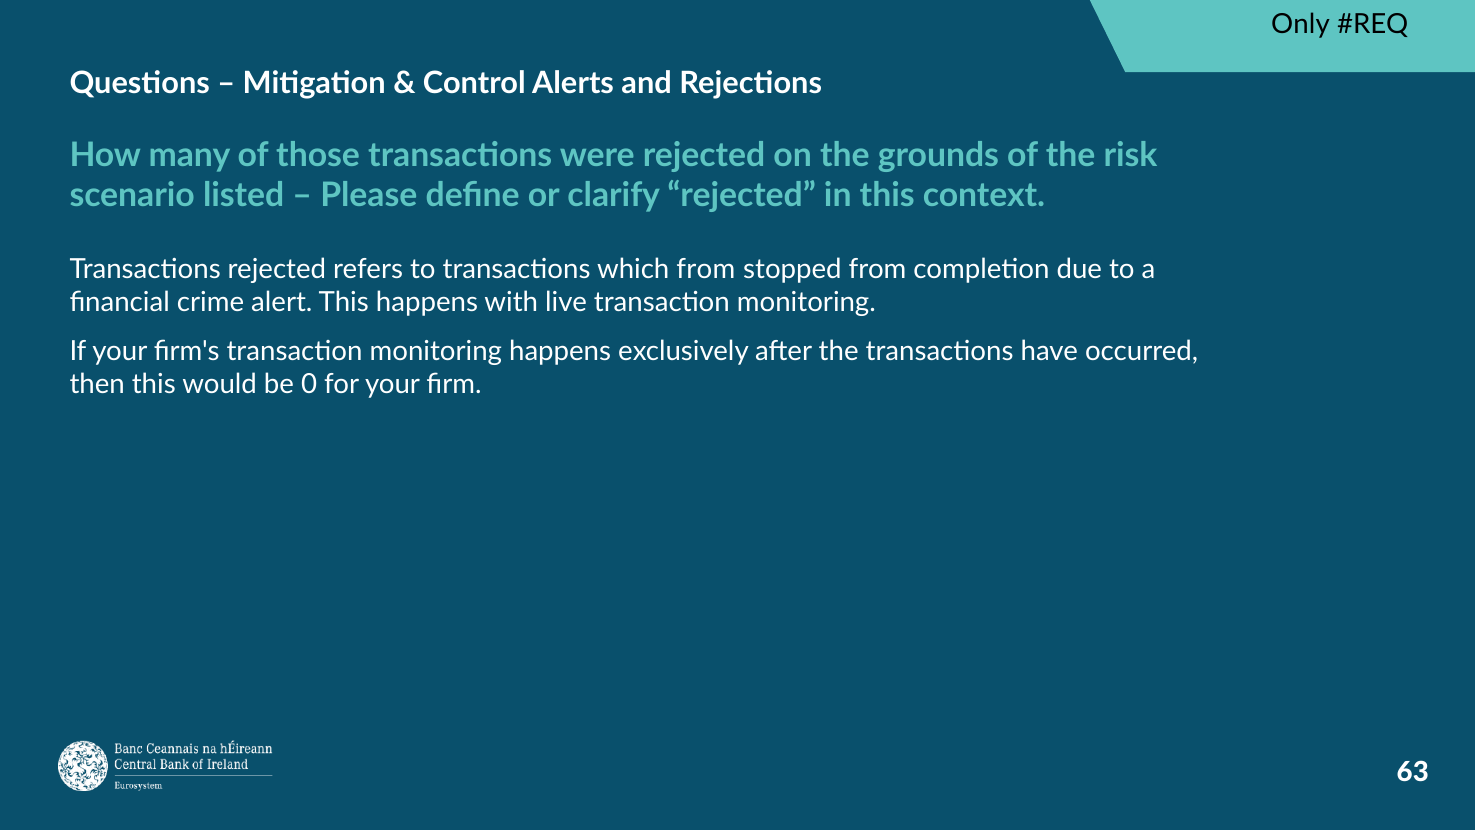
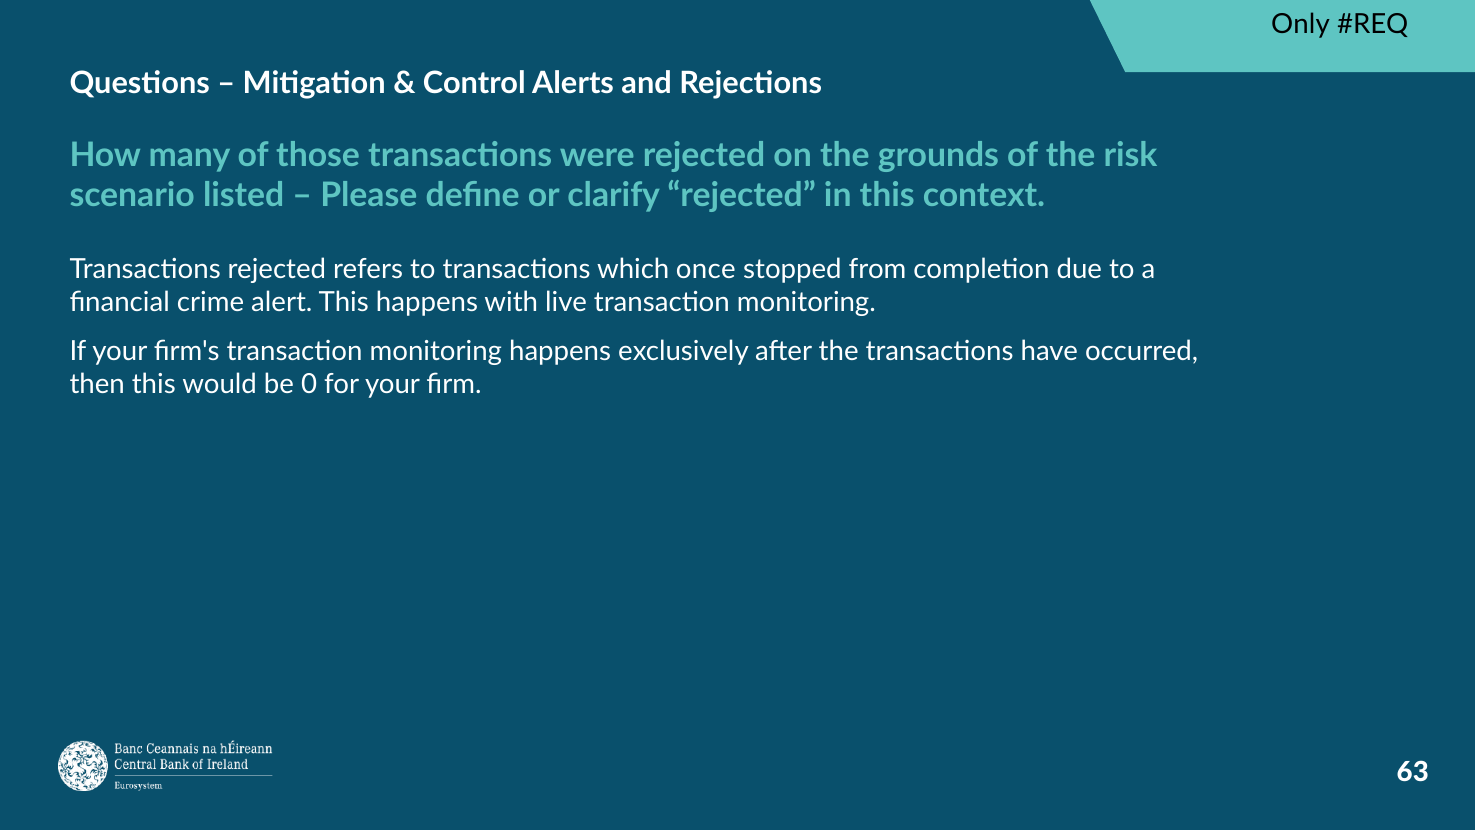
which from: from -> once (706, 269)
